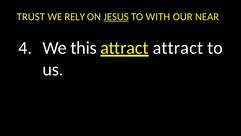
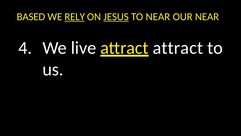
TRUST: TRUST -> BASED (31, 17)
RELY underline: none -> present (75, 17)
TO WITH: WITH -> NEAR (158, 17)
this: this -> live (84, 48)
